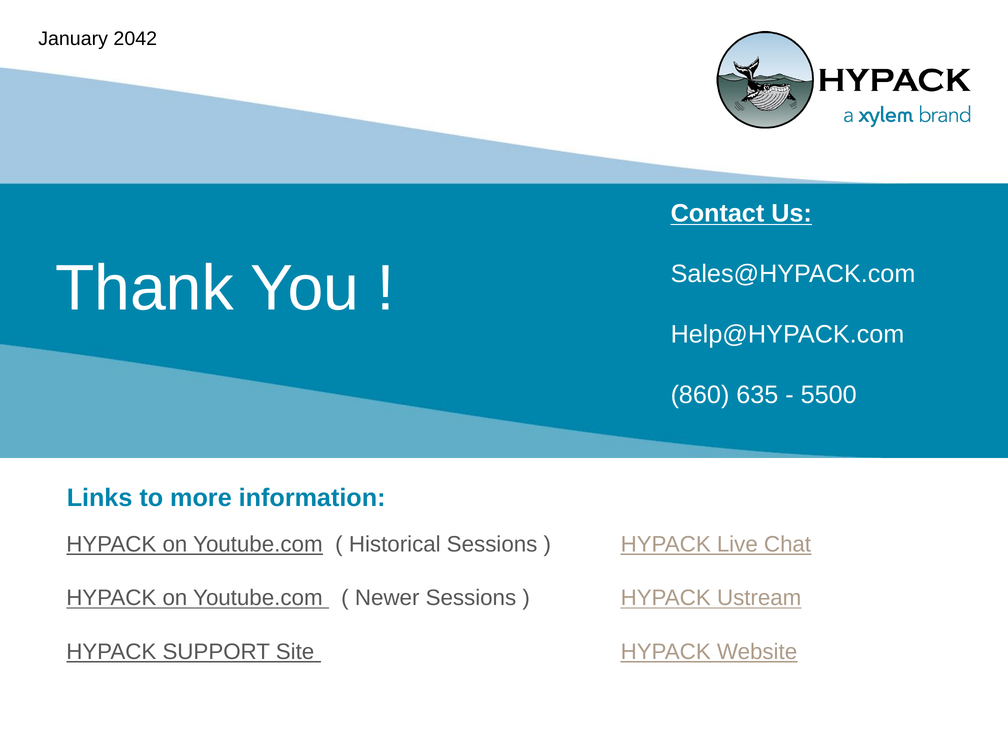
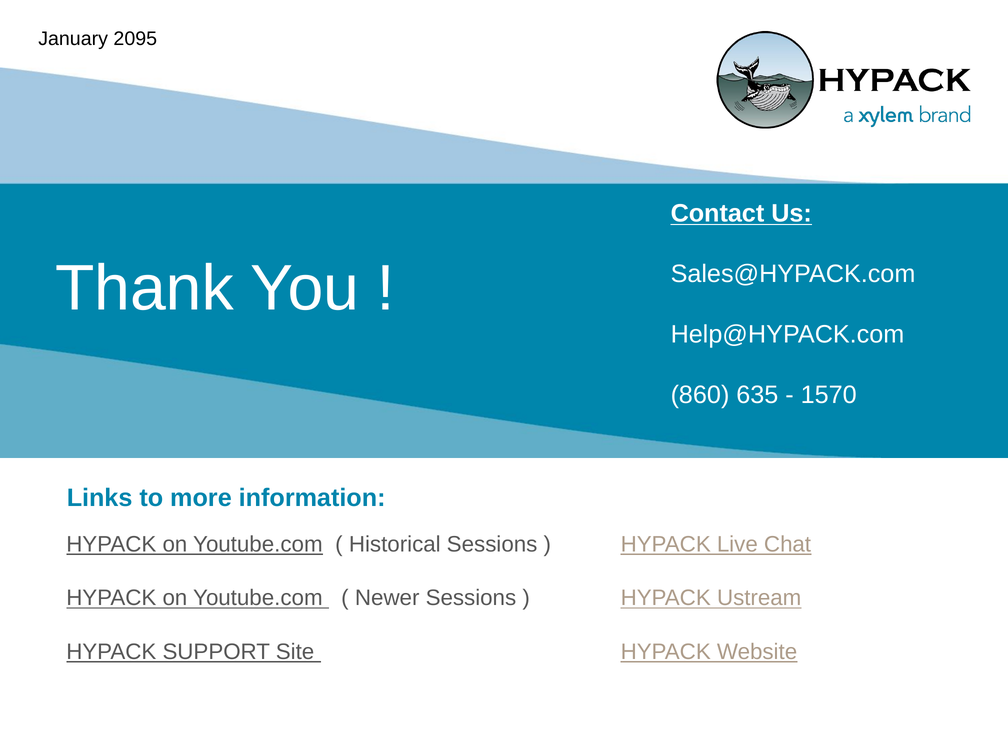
2042: 2042 -> 2095 (135, 39)
5500: 5500 -> 1570 (829, 395)
